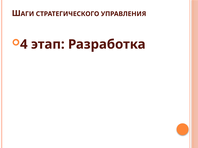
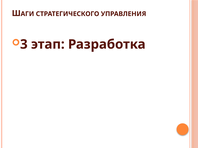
4: 4 -> 3 (24, 44)
